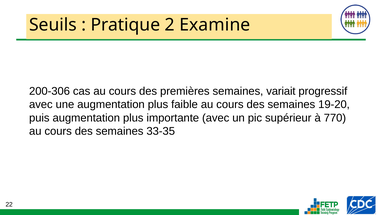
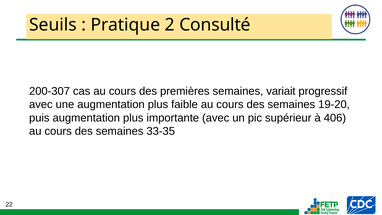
Examine: Examine -> Consulté (215, 25)
200-306: 200-306 -> 200-307 (50, 91)
770: 770 -> 406 (335, 118)
